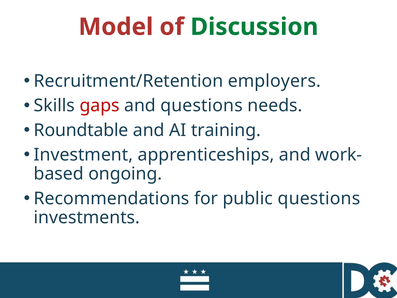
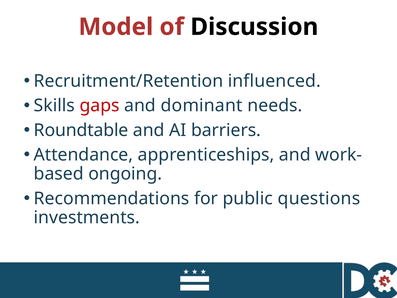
Discussion colour: green -> black (254, 27)
employers: employers -> influenced (274, 81)
and questions: questions -> dominant (202, 105)
training: training -> barriers (226, 130)
Investment: Investment -> Attendance (83, 155)
